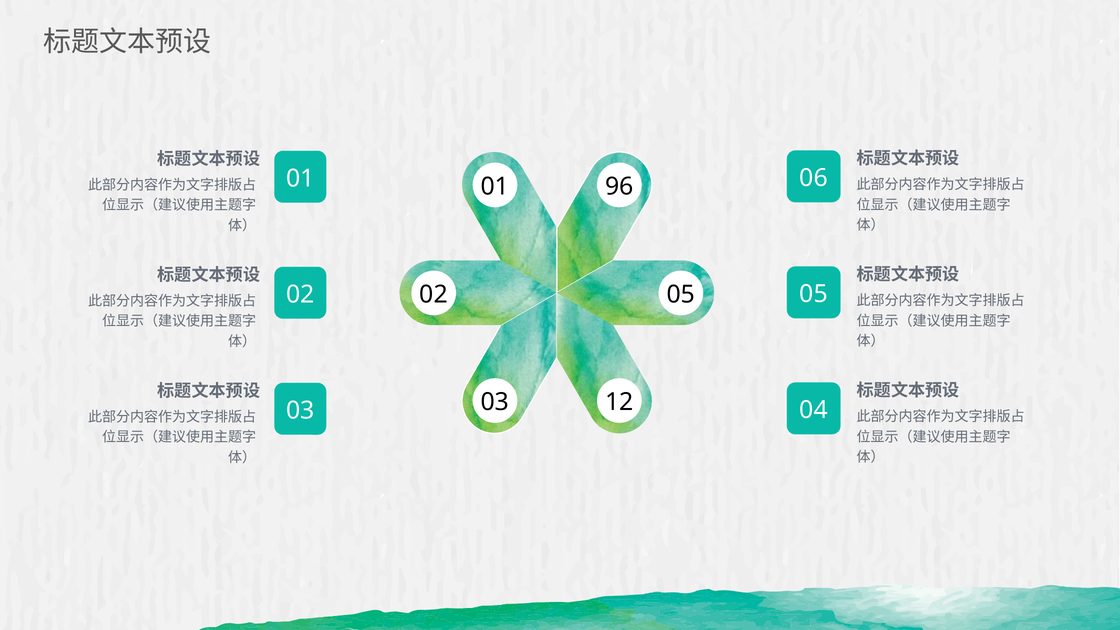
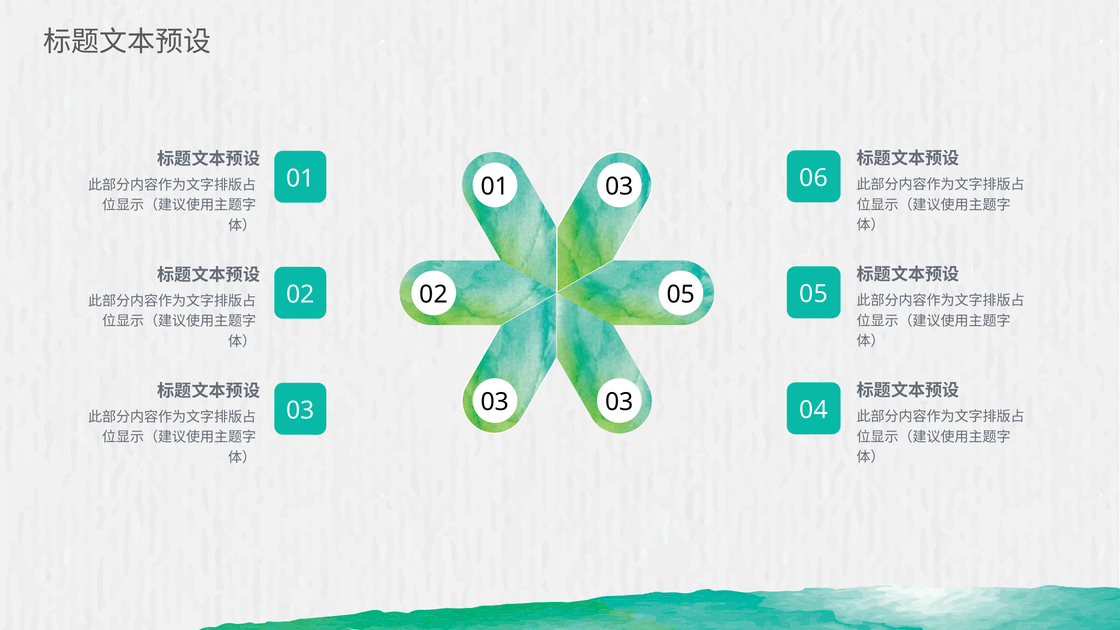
01 96: 96 -> 03 (619, 187)
12: 12 -> 03 (619, 402)
